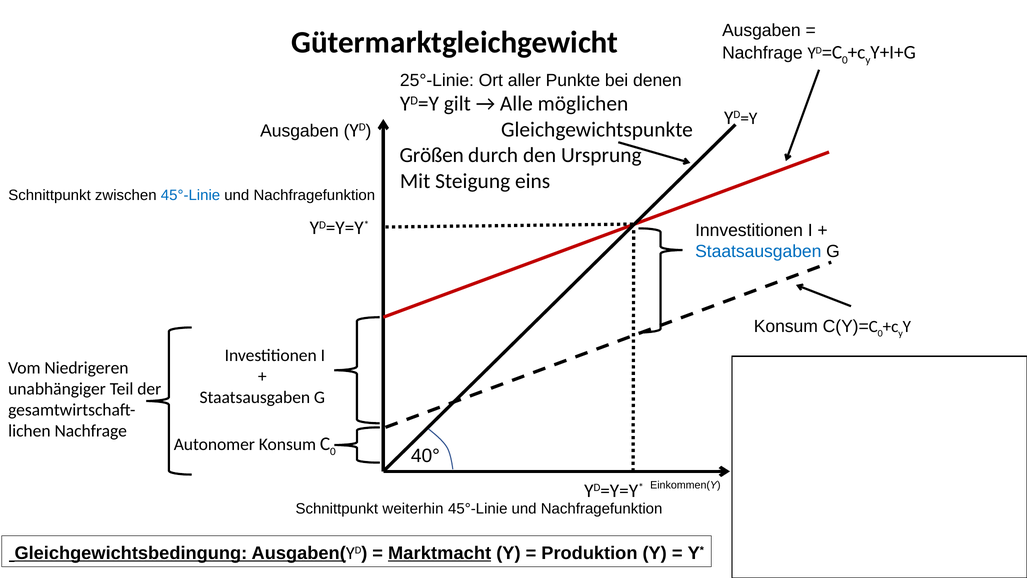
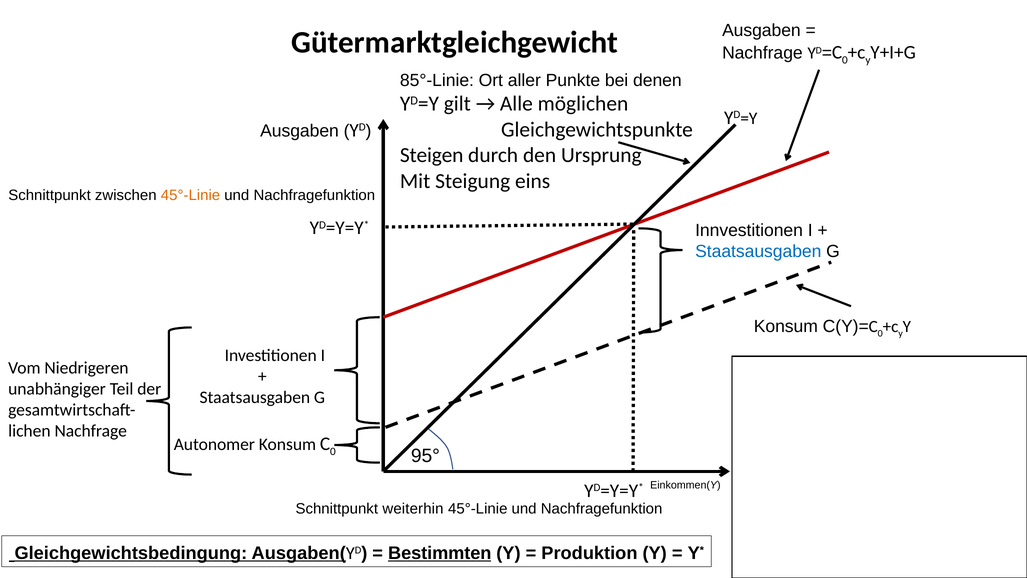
25°-Linie: 25°-Linie -> 85°-Linie (437, 80)
Größen: Größen -> Steigen (432, 155)
45°-Linie colour: blue -> orange (191, 195)
40°: 40° -> 95° (425, 456)
Marktmacht: Marktmacht -> Bestimmten (440, 553)
